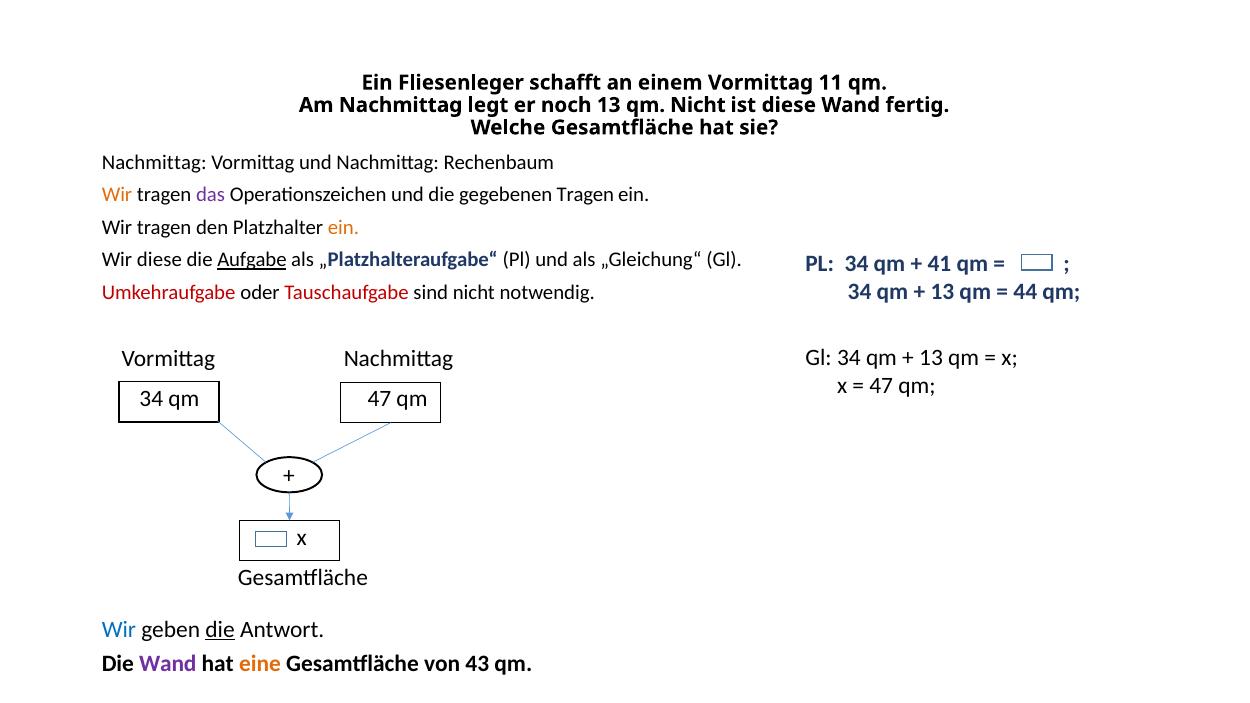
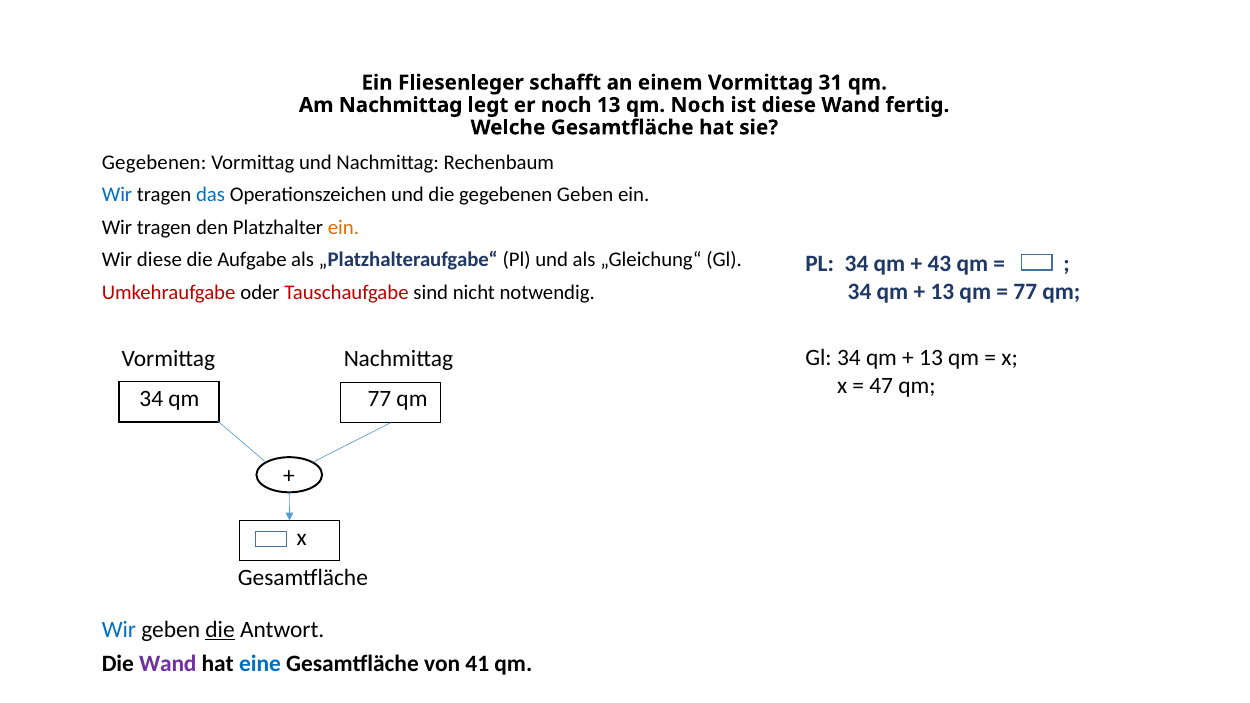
11: 11 -> 31 (830, 83)
qm Nicht: Nicht -> Noch (698, 105)
Nachmittag: Nachmittag -> Gegebenen (154, 162)
Wir colour: orange -> blue (117, 195)
das colour: purple -> blue (211, 195)
gegebenen Tragen: Tragen -> Geben (585, 195)
Aufgabe underline: present -> none (252, 260)
41: 41 -> 43 (939, 263)
44: 44 -> 77 (1025, 292)
qm 47: 47 -> 77 (379, 399)
eine colour: orange -> blue (260, 664)
43: 43 -> 41 (477, 664)
